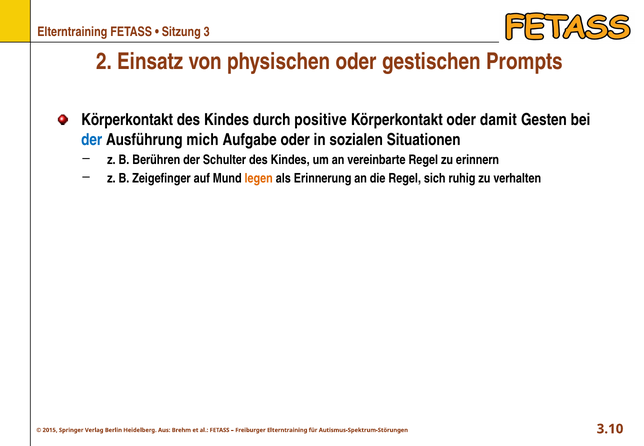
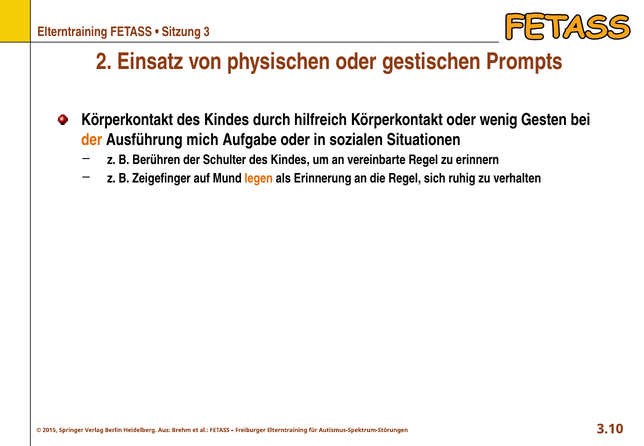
positive: positive -> hilfreich (321, 120)
damit: damit -> wenig (499, 120)
der colour: blue -> orange (92, 140)
